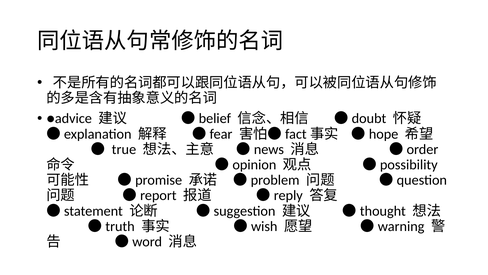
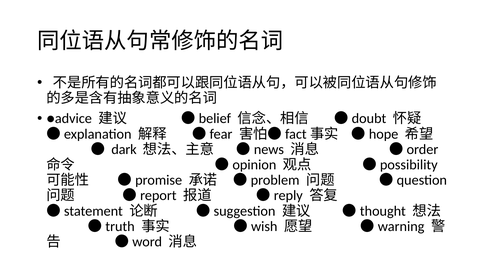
true: true -> dark (124, 149)
